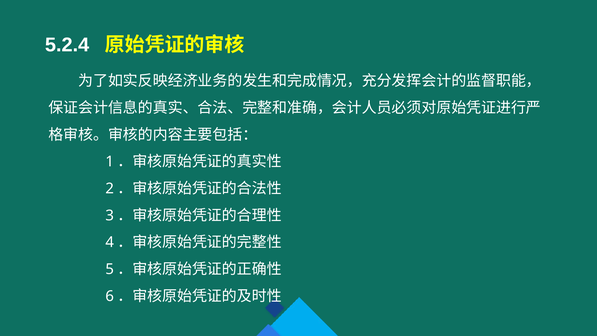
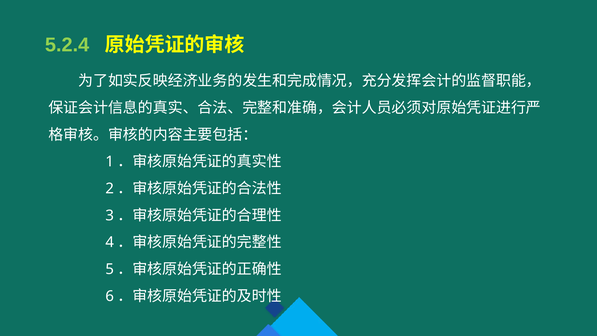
5.2.4 colour: white -> light green (67, 45)
